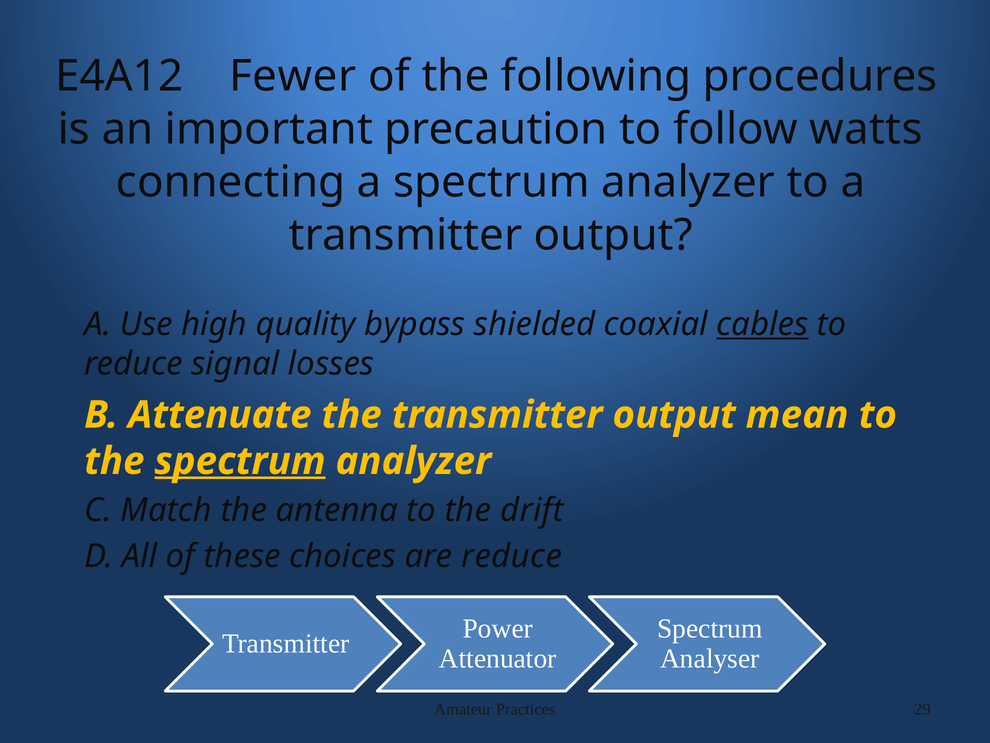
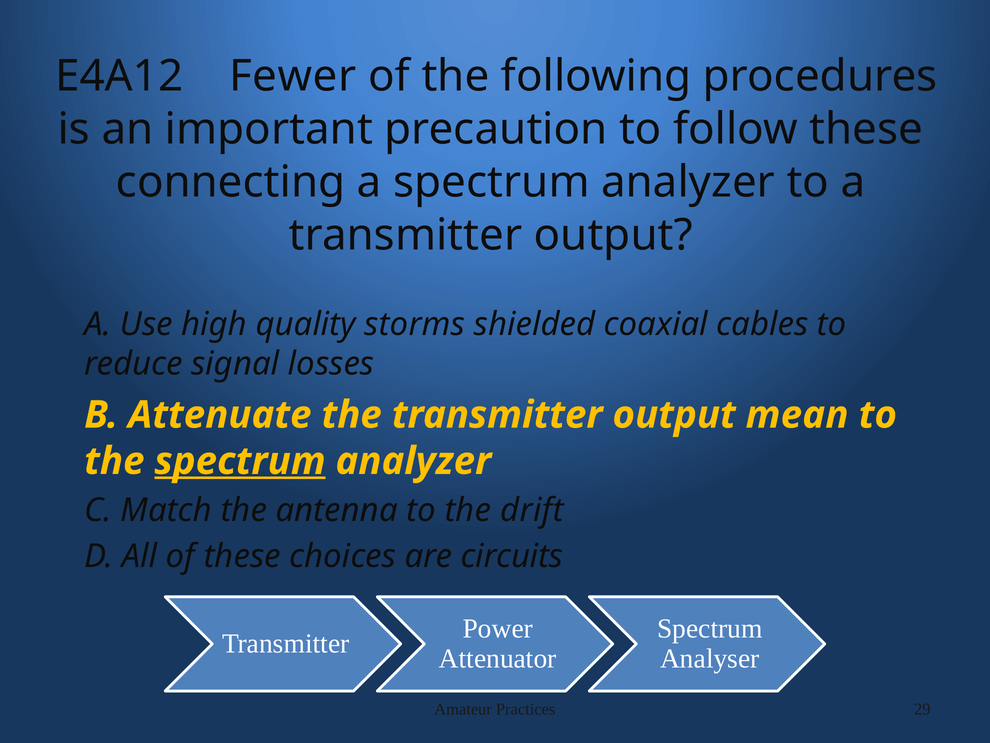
follow watts: watts -> these (866, 129)
bypass: bypass -> storms (415, 324)
cables underline: present -> none (762, 324)
are reduce: reduce -> circuits (512, 556)
